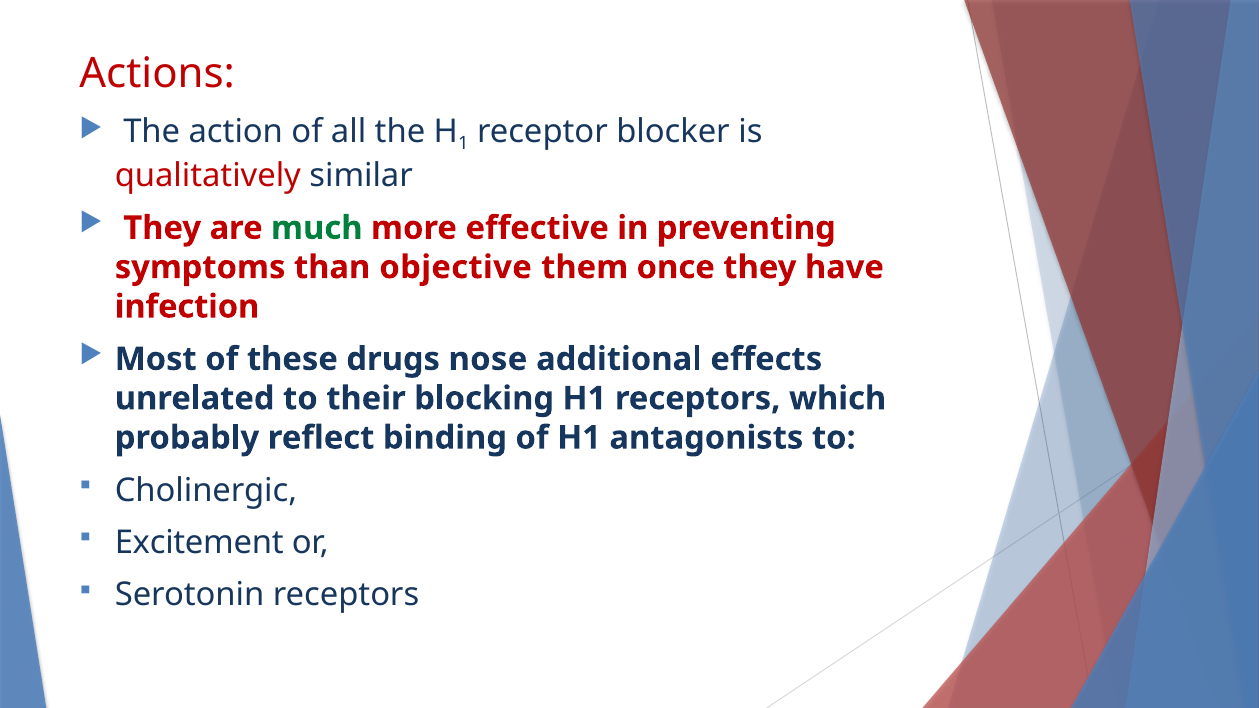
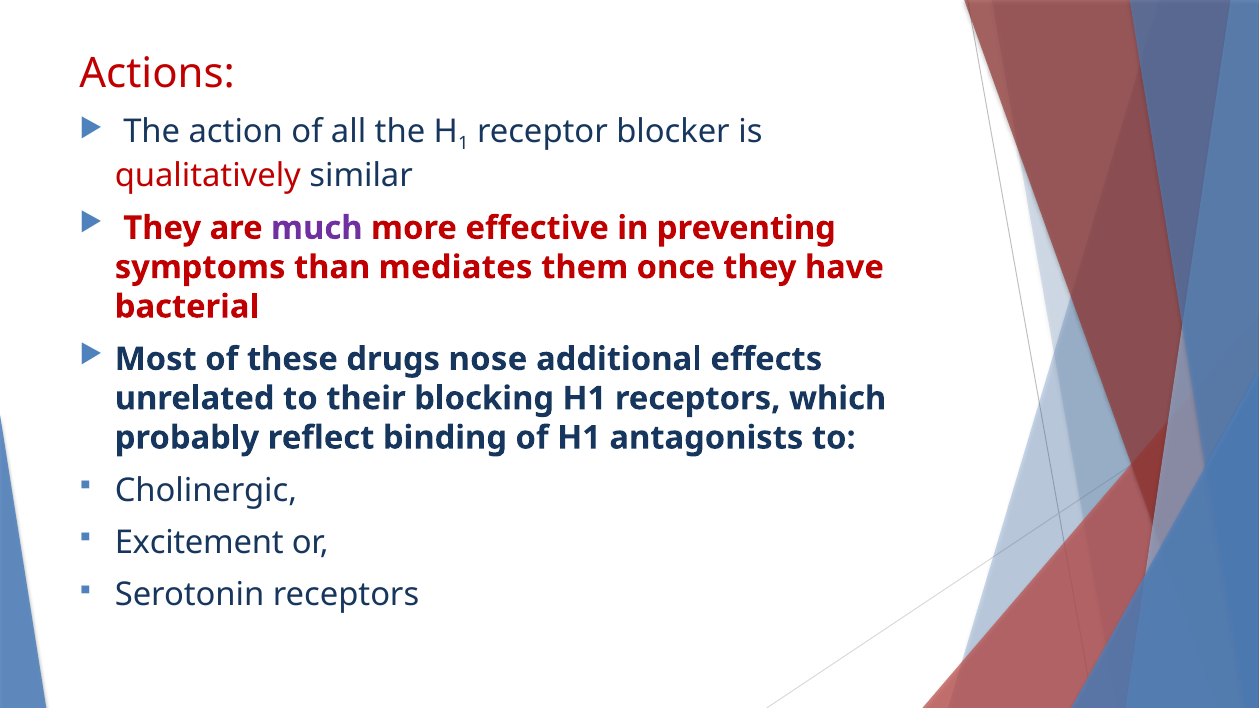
much colour: green -> purple (317, 228)
objective: objective -> mediates (456, 267)
infection: infection -> bacterial (187, 307)
